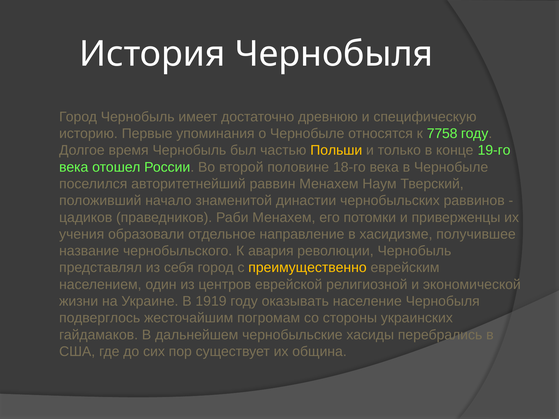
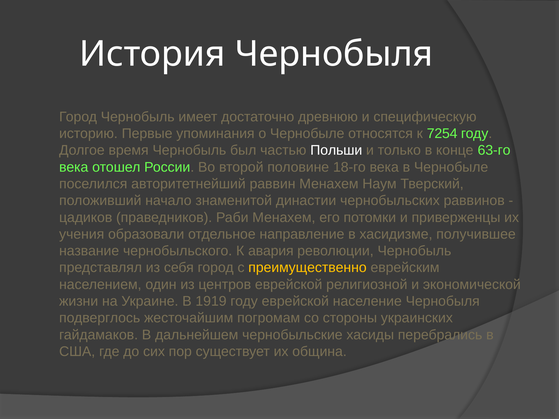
7758: 7758 -> 7254 (442, 134)
Польши colour: yellow -> white (336, 150)
19-го: 19-го -> 63-го (494, 150)
году оказывать: оказывать -> еврейской (295, 301)
